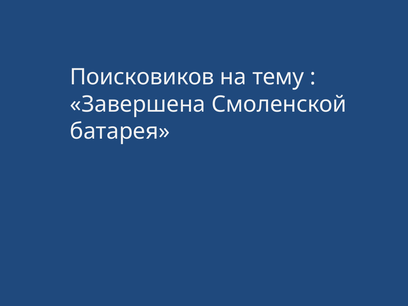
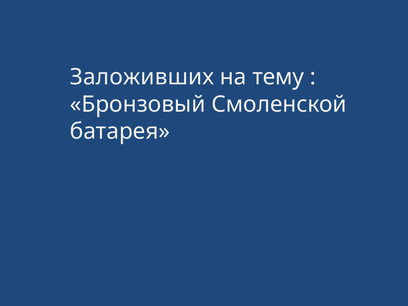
Поисковиков: Поисковиков -> Заложивших (142, 77)
Завершена: Завершена -> Бронзовый (138, 104)
